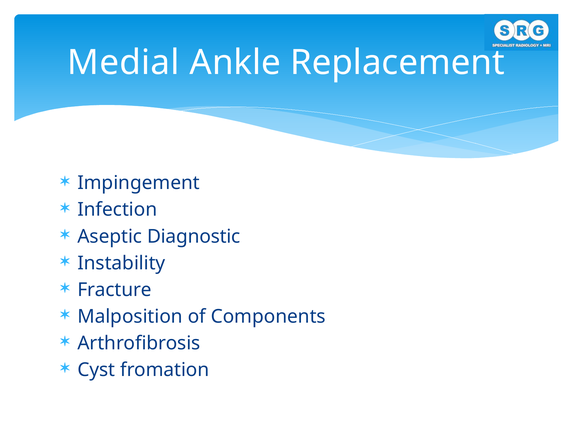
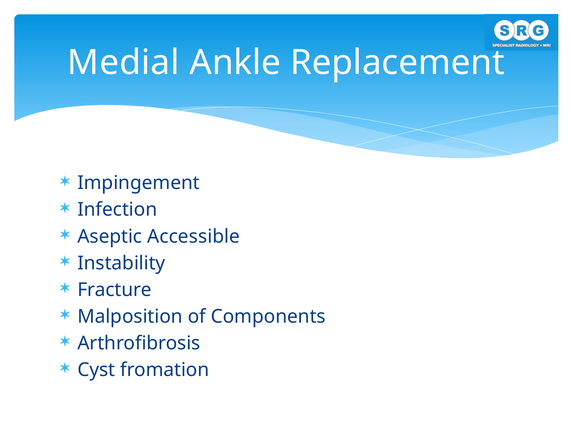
Diagnostic: Diagnostic -> Accessible (194, 236)
